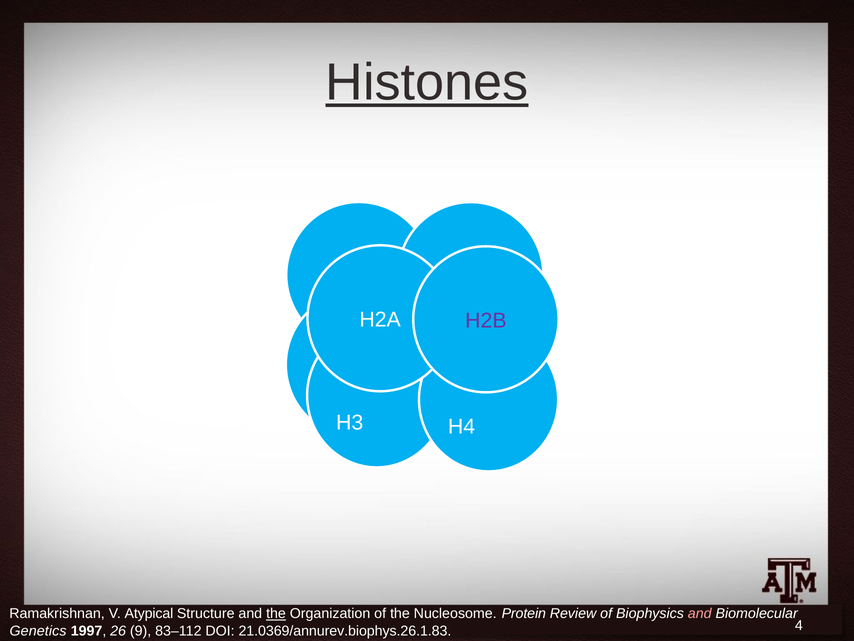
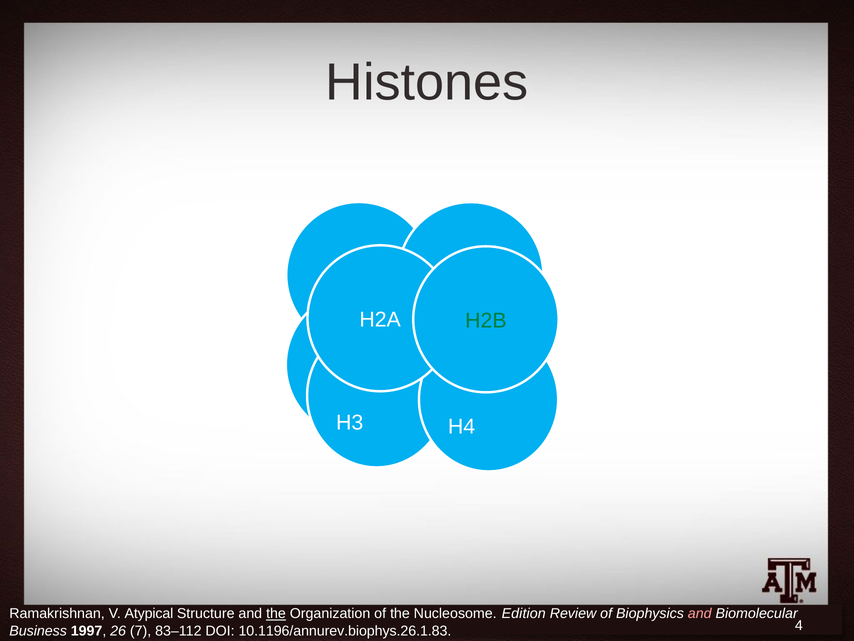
Histones underline: present -> none (427, 83)
H2B colour: purple -> green (486, 321)
Protein: Protein -> Edition (524, 613)
Genetics: Genetics -> Business (38, 630)
9: 9 -> 7 (141, 630)
21.0369/annurev.biophys.26.1.83: 21.0369/annurev.biophys.26.1.83 -> 10.1196/annurev.biophys.26.1.83 (345, 630)
